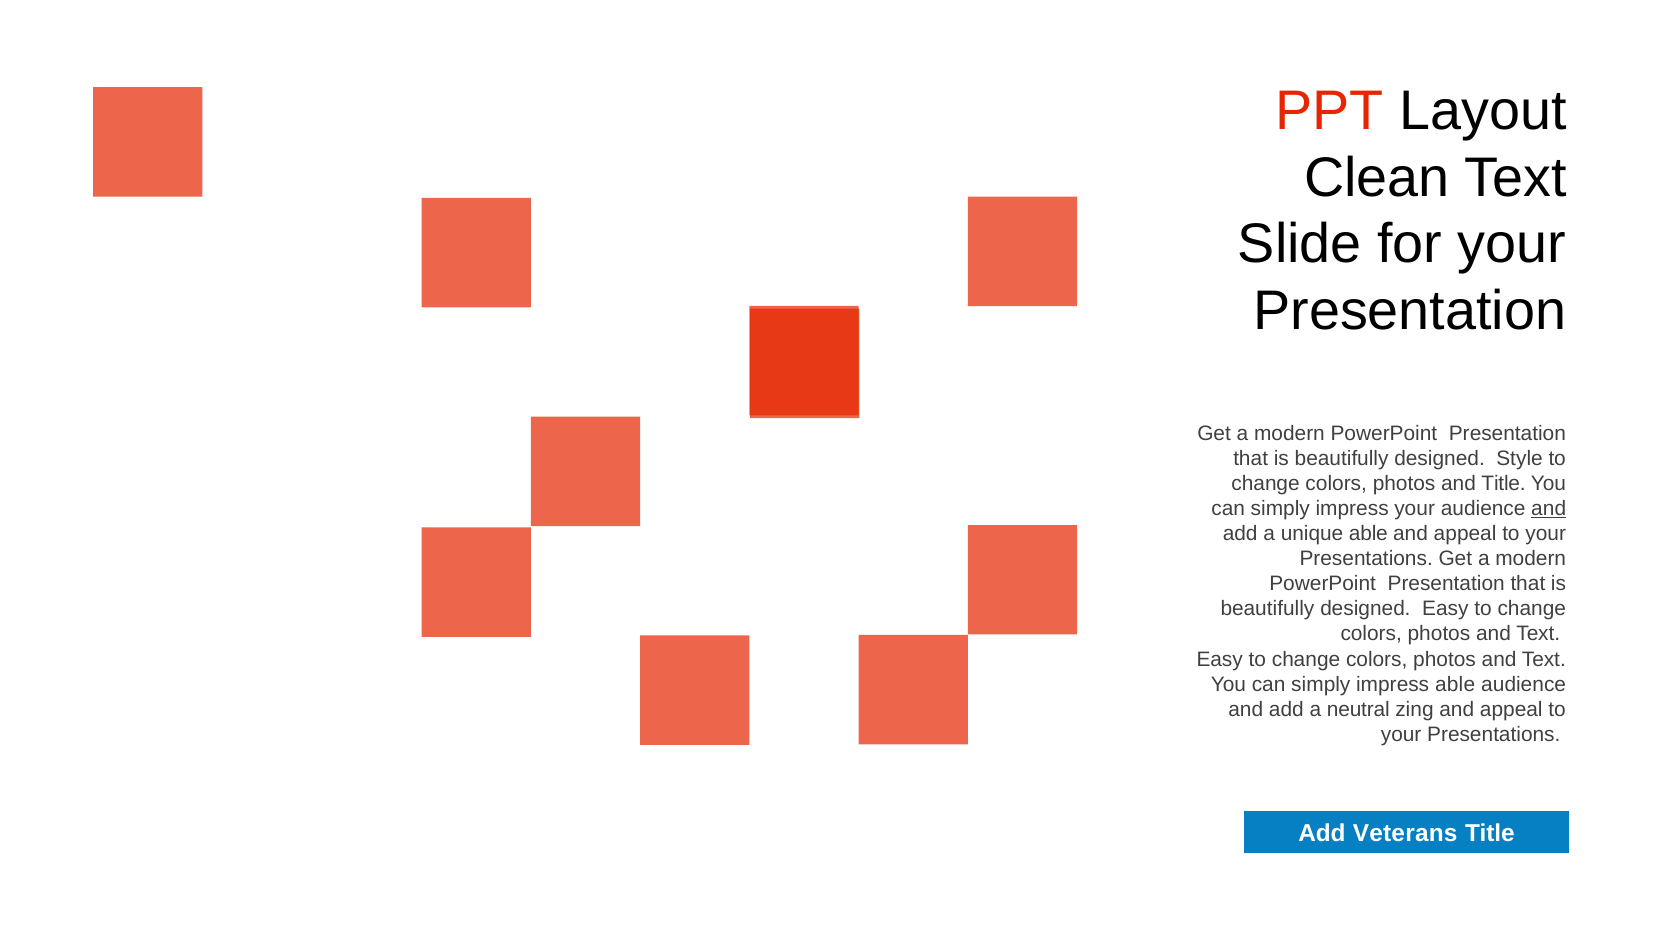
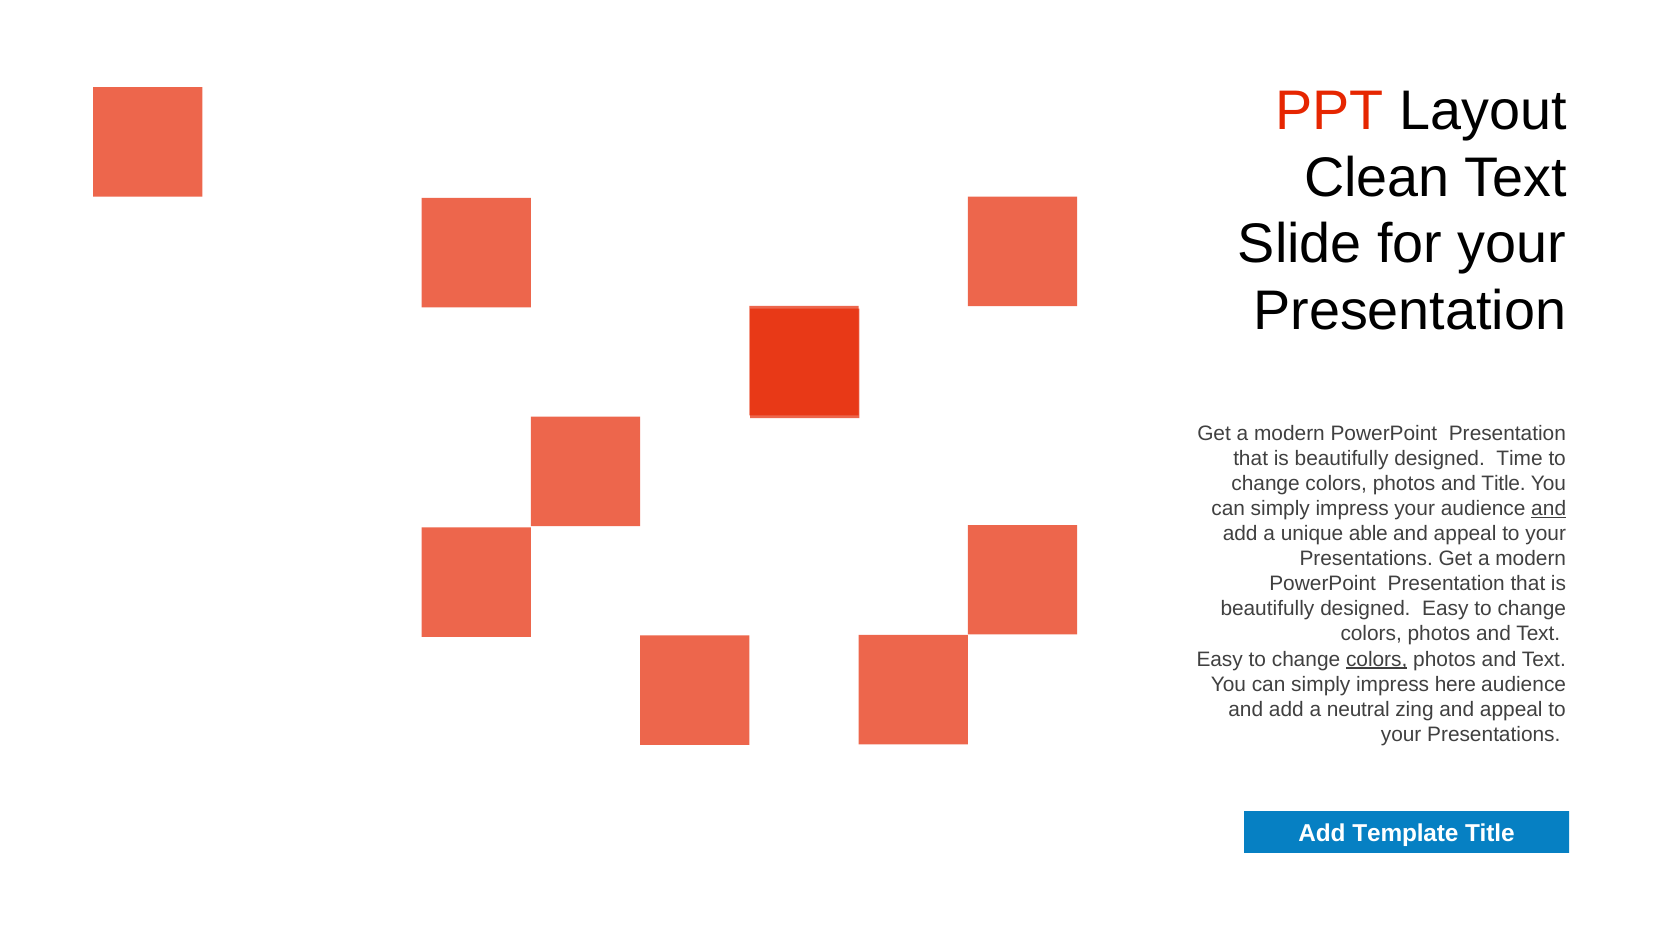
Style: Style -> Time (1520, 458)
colors underline: none -> present (1377, 659)
impress able: able -> here (1455, 684)
Veterans: Veterans -> Template (1405, 833)
